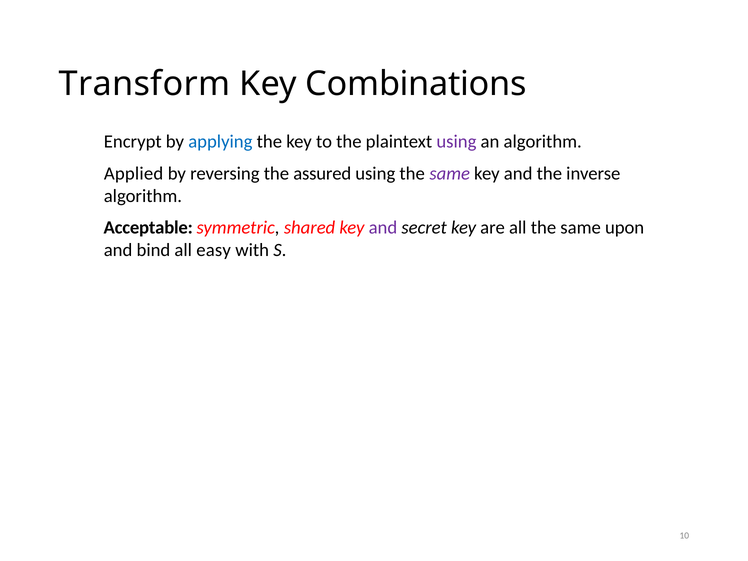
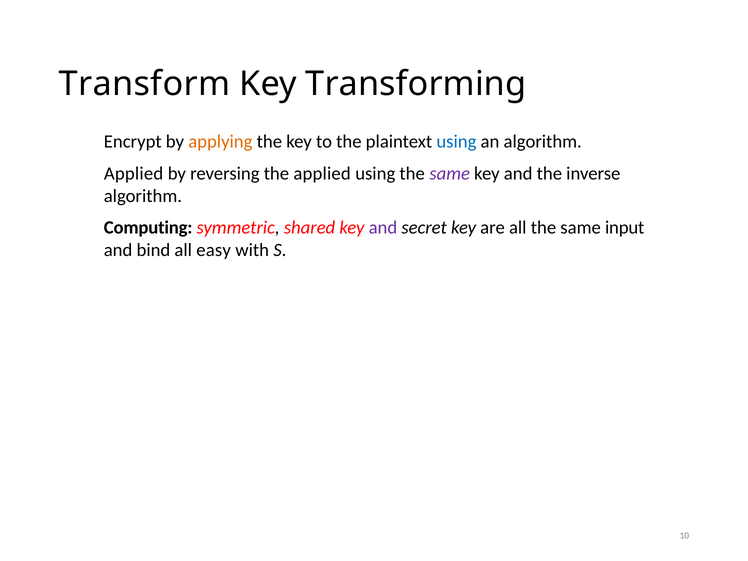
Combinations: Combinations -> Transforming (416, 84)
applying colour: blue -> orange (220, 142)
using colour: purple -> blue (456, 142)
the assured: assured -> applied (322, 174)
Acceptable: Acceptable -> Computing (148, 228)
upon: upon -> input (625, 228)
